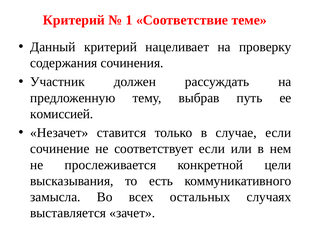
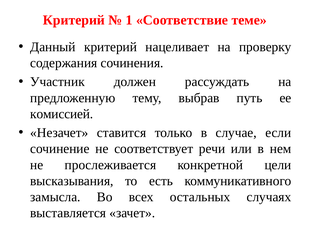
соответствует если: если -> речи (212, 148)
